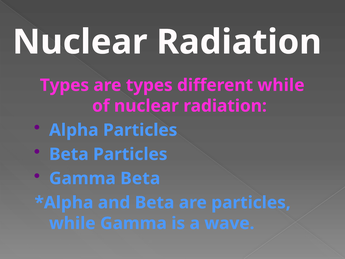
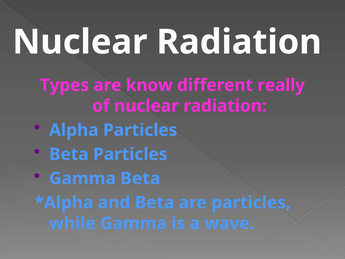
are types: types -> know (149, 85)
different while: while -> really (281, 85)
